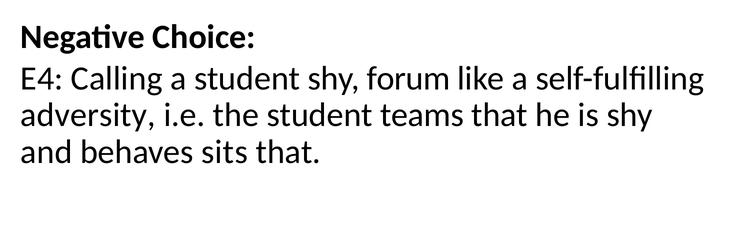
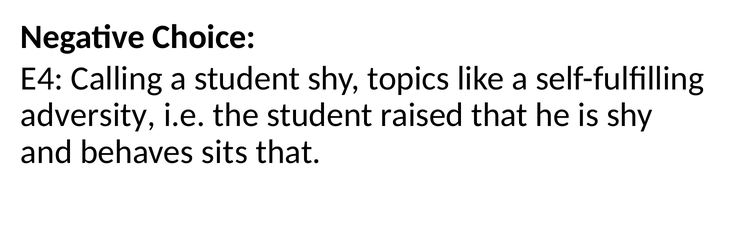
forum: forum -> topics (408, 79)
teams: teams -> raised (422, 115)
